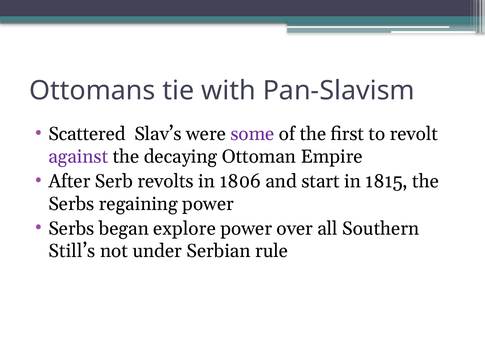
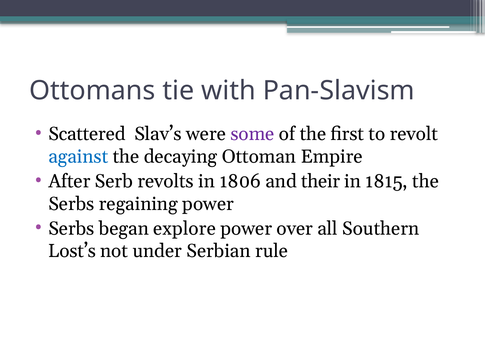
against colour: purple -> blue (78, 157)
start: start -> their (321, 182)
Still’s: Still’s -> Lost’s (72, 252)
